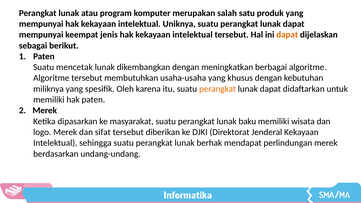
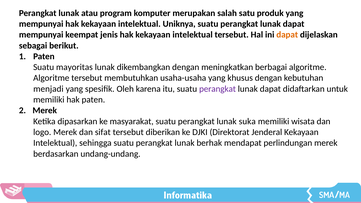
mencetak: mencetak -> mayoritas (74, 67)
miliknya: miliknya -> menjadi (48, 89)
perangkat colour: orange -> purple (218, 89)
baku: baku -> suka (247, 121)
